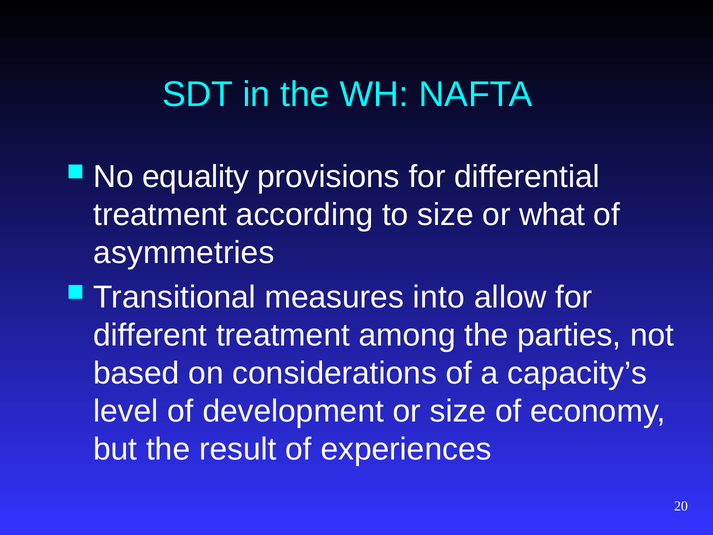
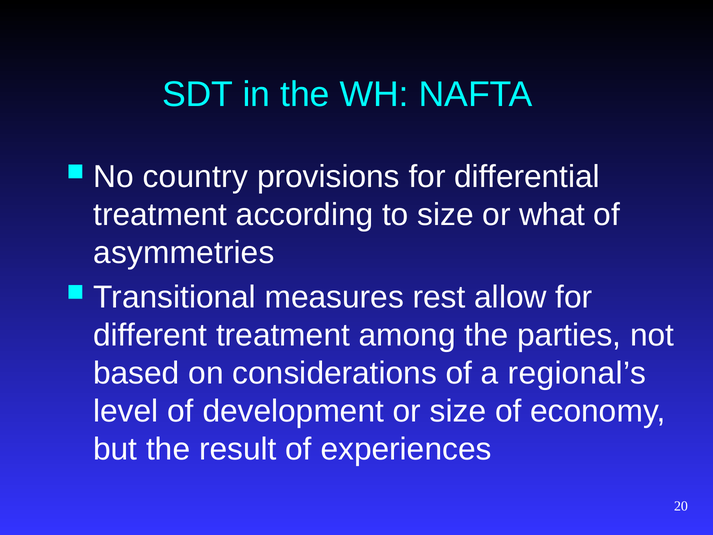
equality: equality -> country (195, 177)
into: into -> rest (439, 297)
capacity’s: capacity’s -> regional’s (577, 373)
